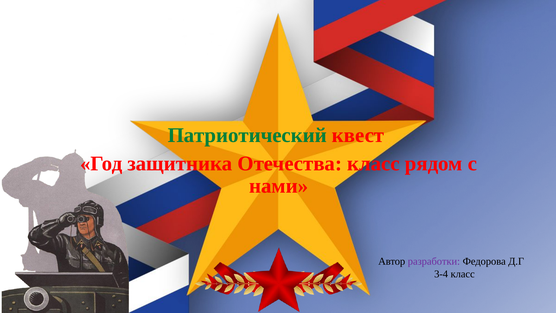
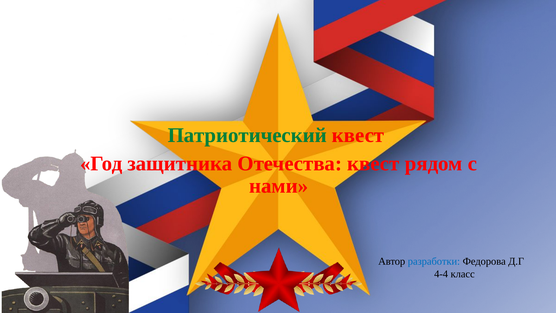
Отечества класс: класс -> квест (373, 163)
разработки colour: purple -> blue (434, 261)
3-4: 3-4 -> 4-4 (441, 274)
